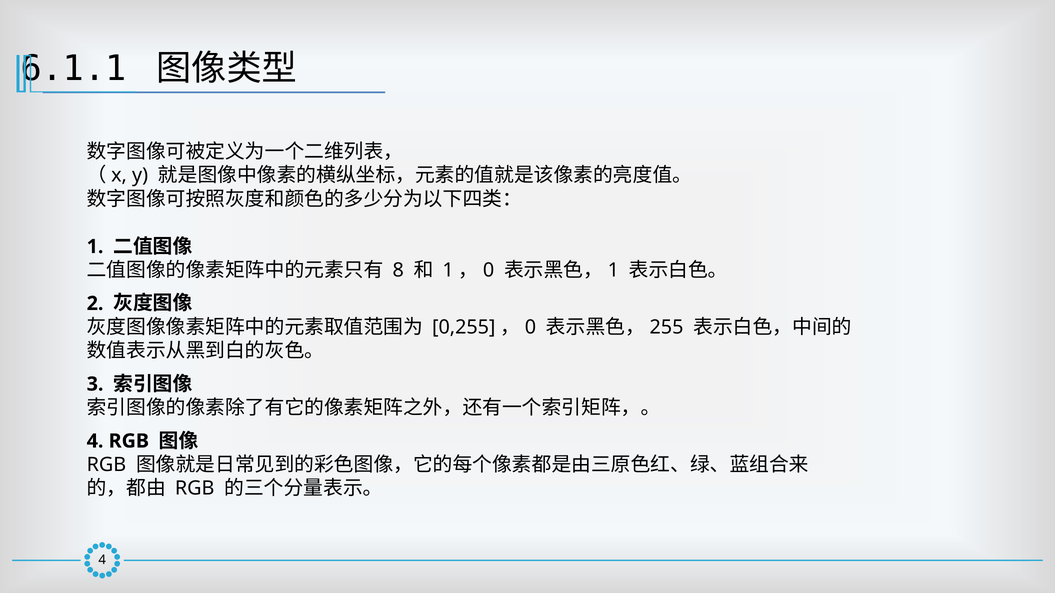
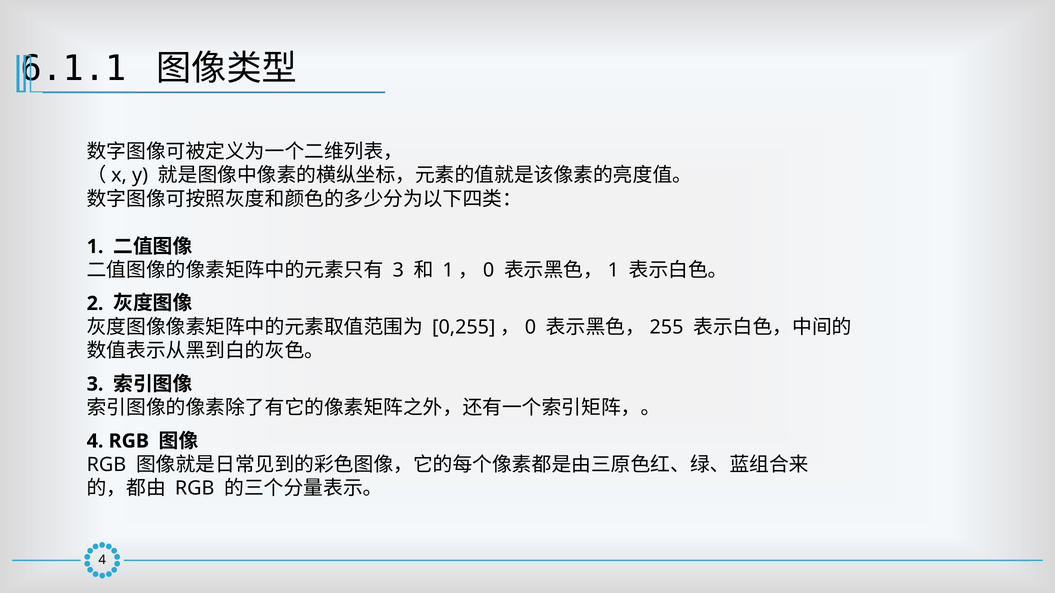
8: 8 -> 3 (398, 270)
